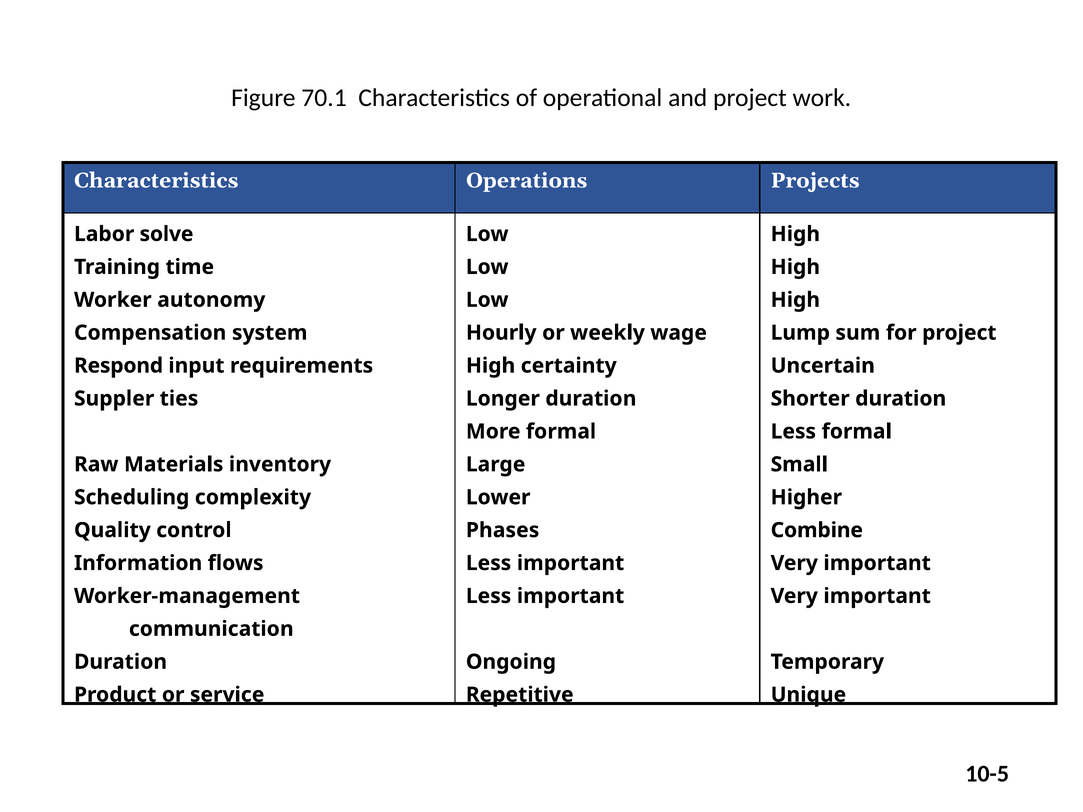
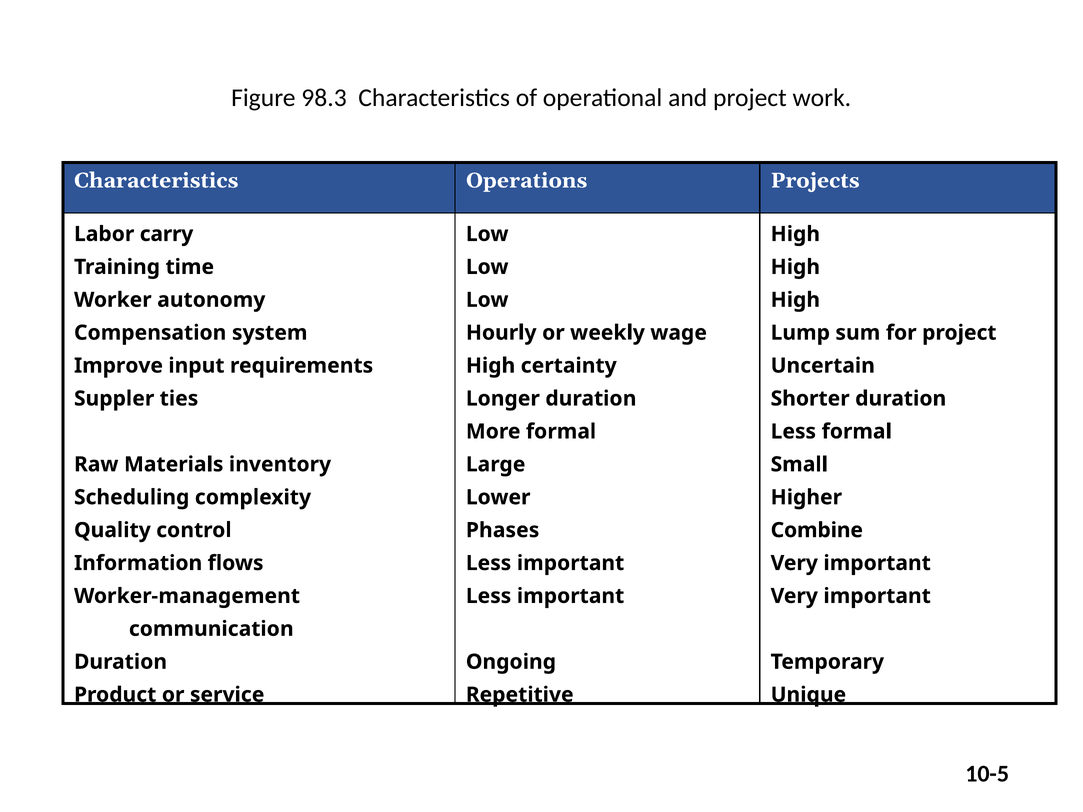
70.1: 70.1 -> 98.3 (324, 98)
solve: solve -> carry (166, 234)
Respond: Respond -> Improve (118, 366)
